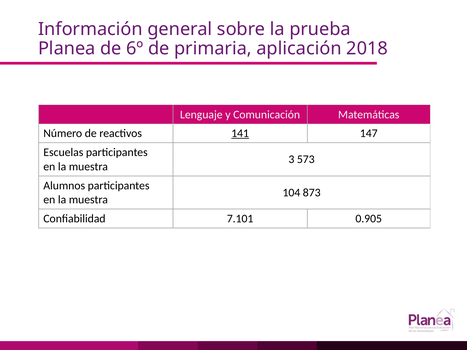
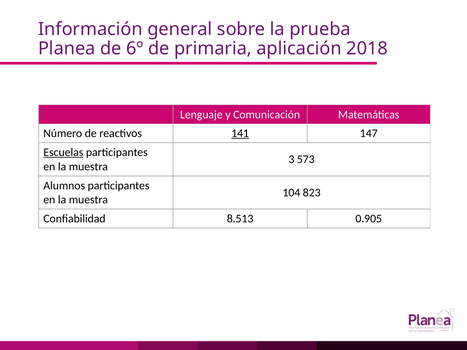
Escuelas underline: none -> present (63, 152)
873: 873 -> 823 (312, 193)
7.101: 7.101 -> 8.513 (240, 219)
